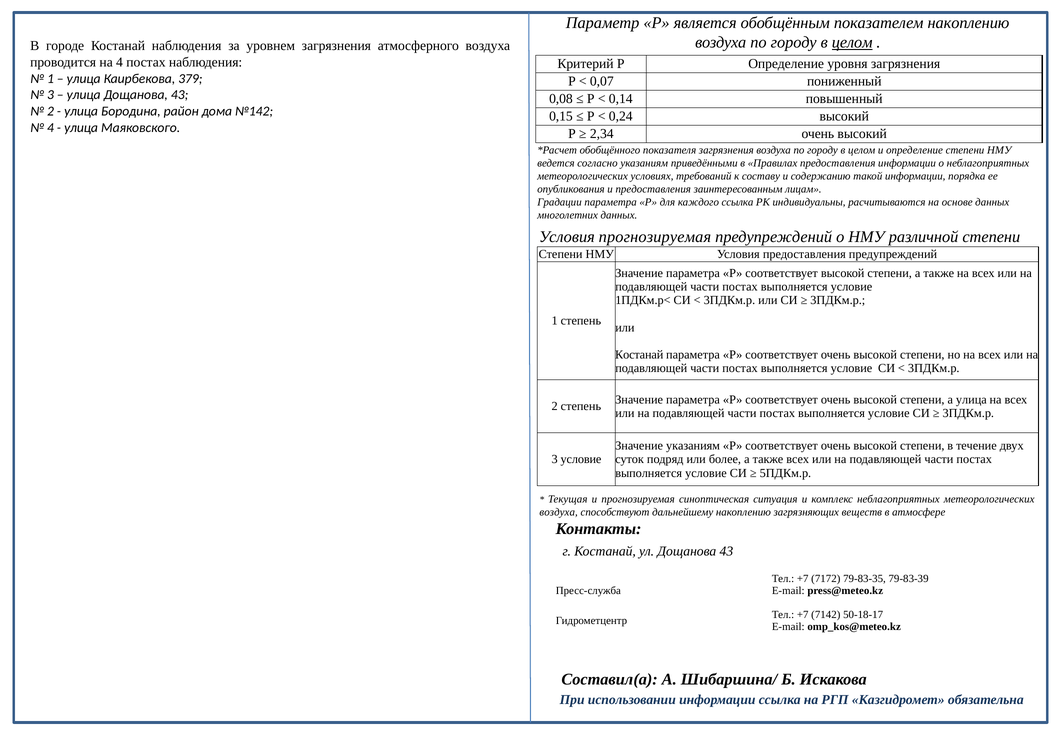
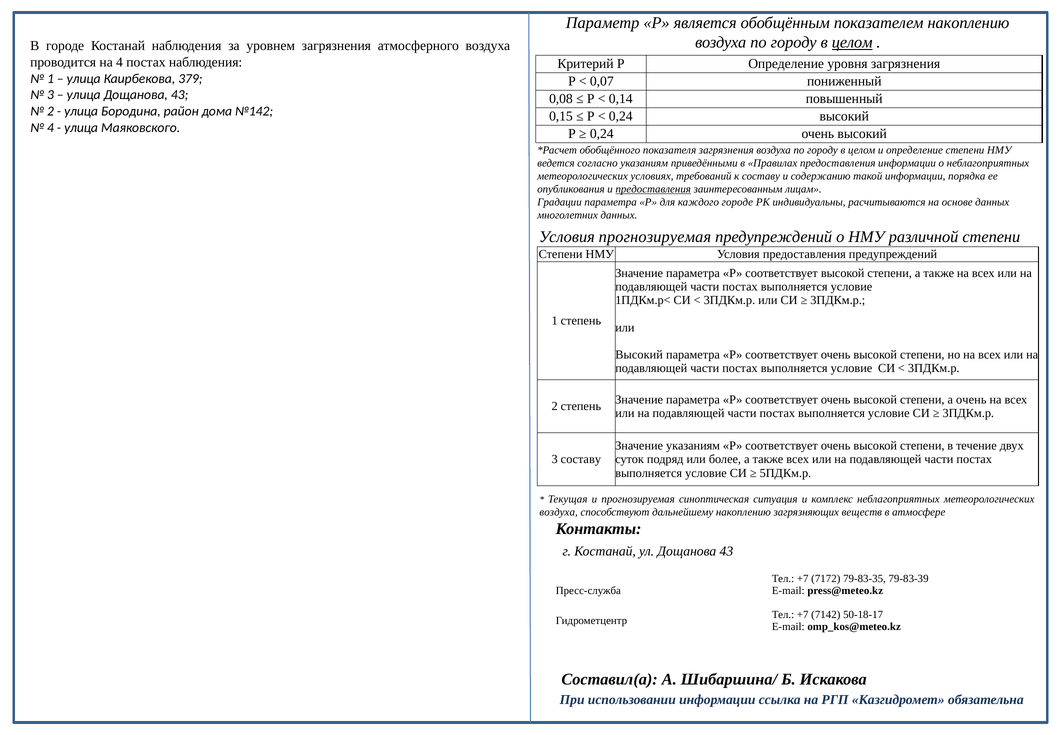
2,34: 2,34 -> 0,24 (602, 134)
предоставления underline: none -> present (653, 189)
каждого ссылка: ссылка -> городе (737, 202)
Костанай: Костанай -> Высокий (639, 355)
а улица: улица -> очень (971, 399)
3 условие: условие -> составу (581, 459)
